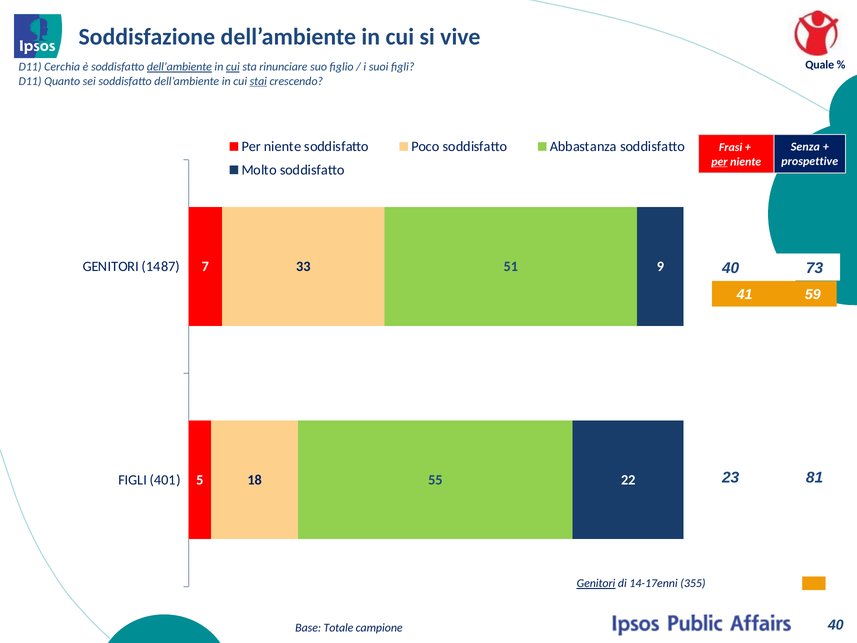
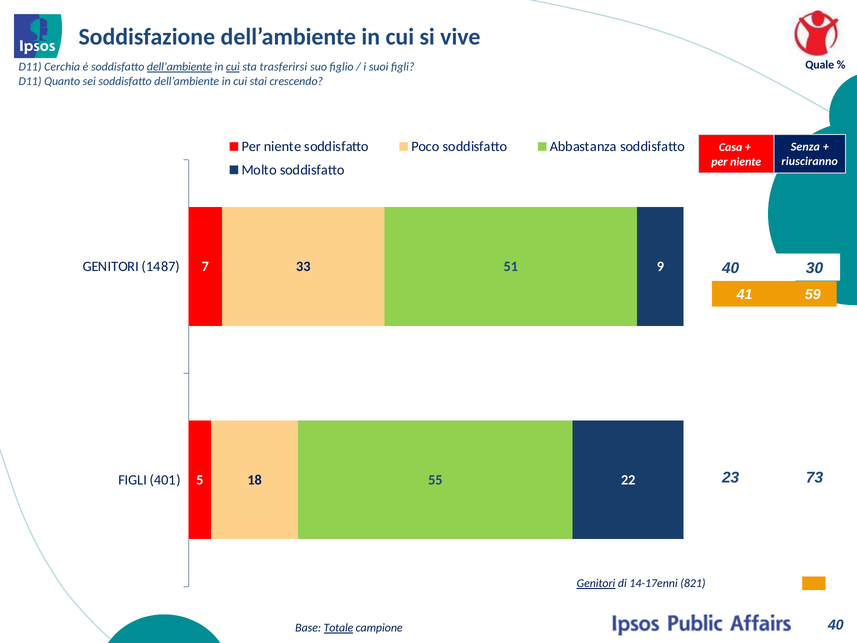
rinunciare: rinunciare -> trasferirsi (283, 67)
stai underline: present -> none (258, 81)
Frasi: Frasi -> Casa (731, 147)
prospettive: prospettive -> riusciranno (810, 161)
per underline: present -> none (719, 162)
73: 73 -> 30 (815, 268)
81: 81 -> 73 (815, 478)
355: 355 -> 821 (693, 583)
Totale underline: none -> present (338, 628)
